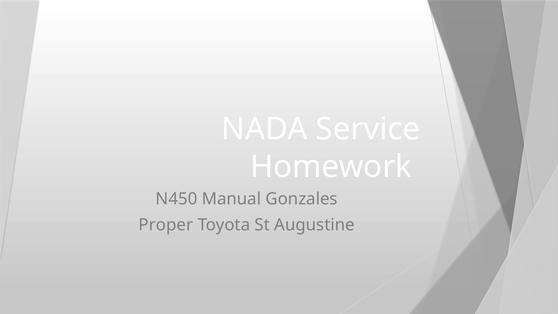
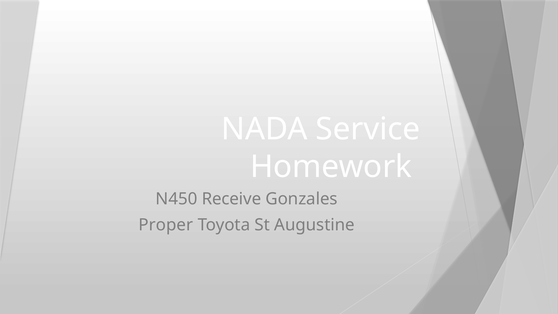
Manual: Manual -> Receive (231, 199)
